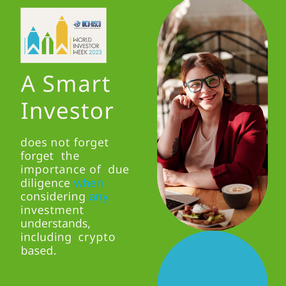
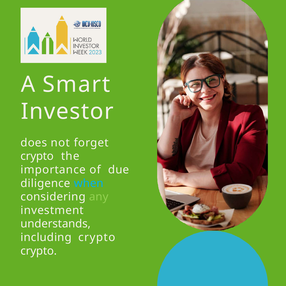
forget: forget -> crypto (37, 156)
any colour: light blue -> light green (99, 197)
based: based -> crypto (39, 251)
